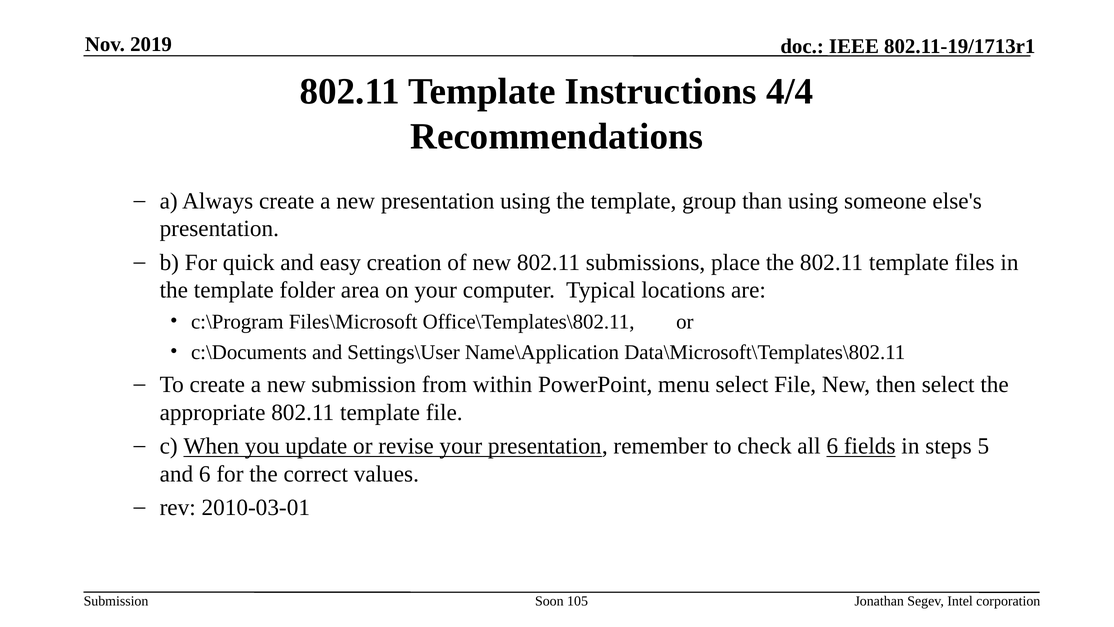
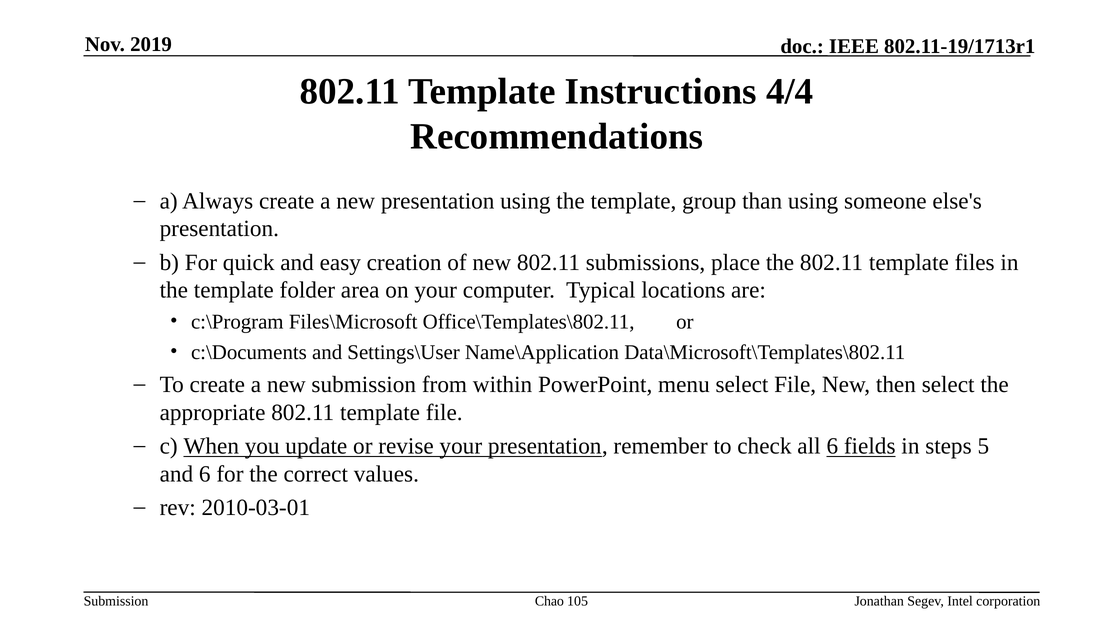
Soon: Soon -> Chao (549, 601)
